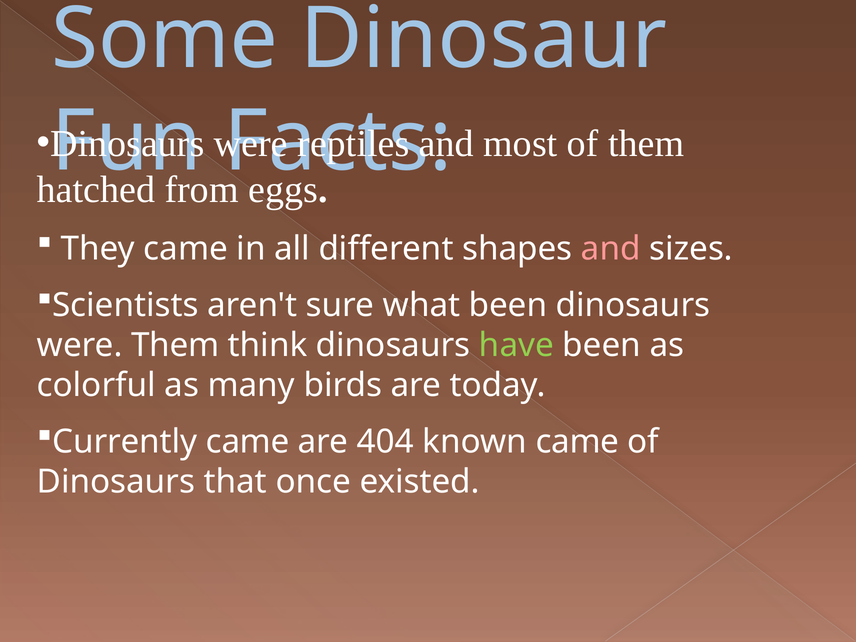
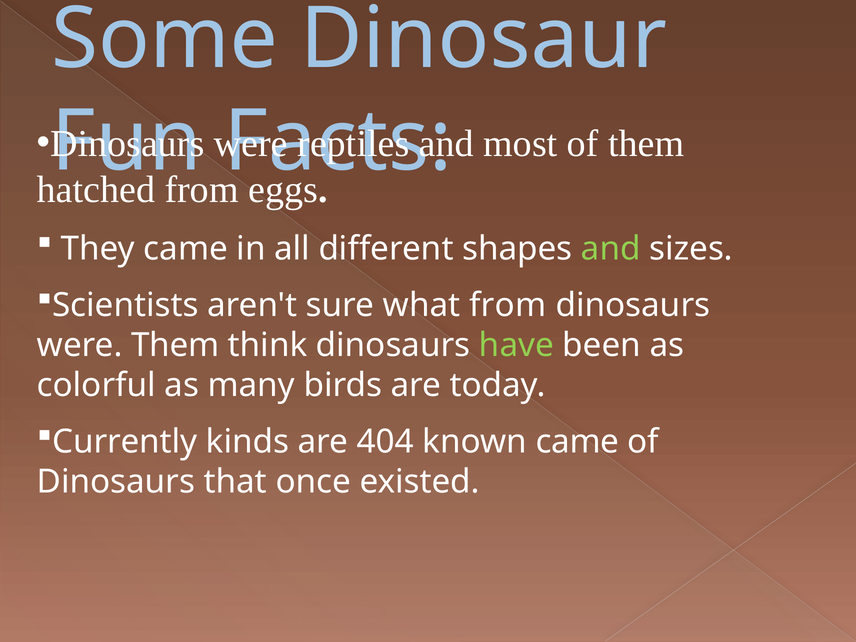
and colour: pink -> light green (611, 249)
what been: been -> from (508, 305)
Currently came: came -> kinds (248, 442)
